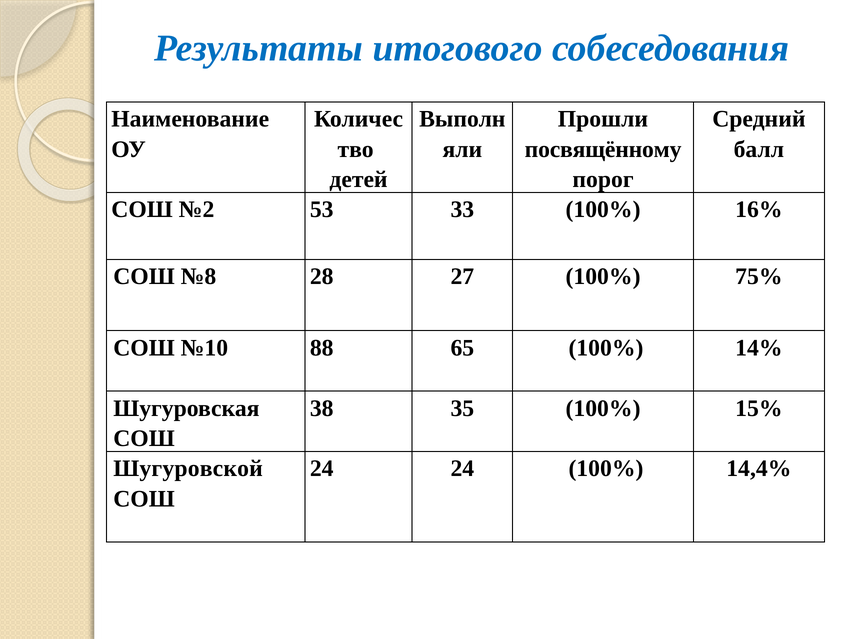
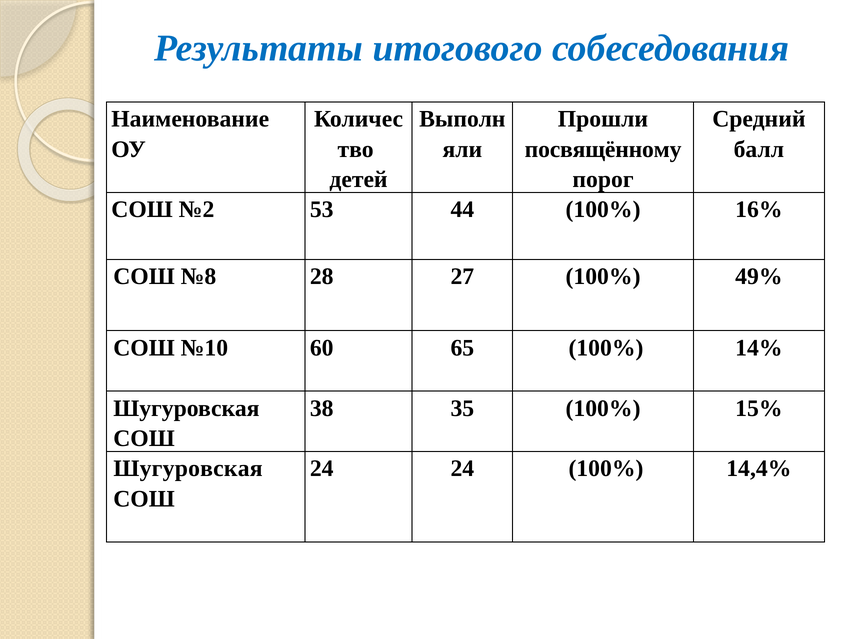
33: 33 -> 44 (462, 209)
75%: 75% -> 49% (759, 276)
88: 88 -> 60 (322, 347)
Шугуровской: Шугуровской -> Шугуровская (188, 468)
